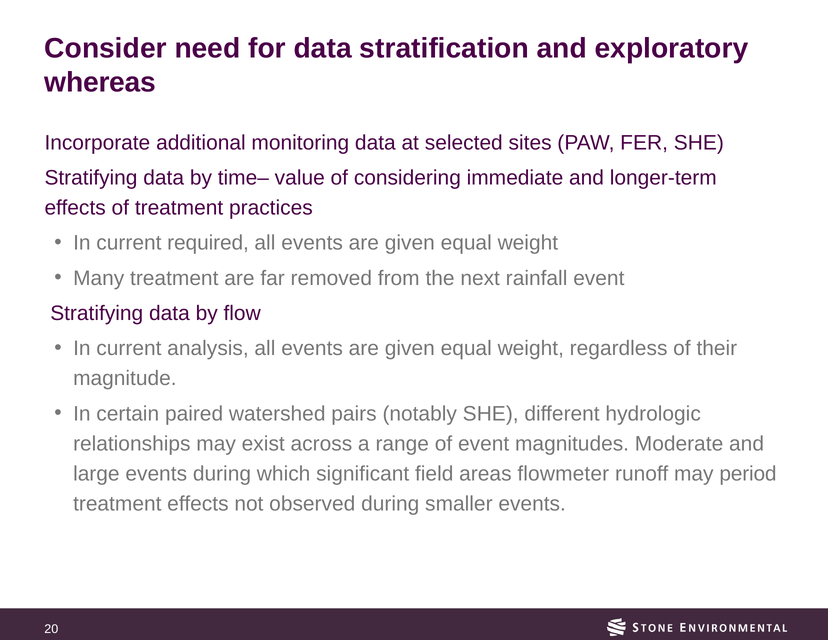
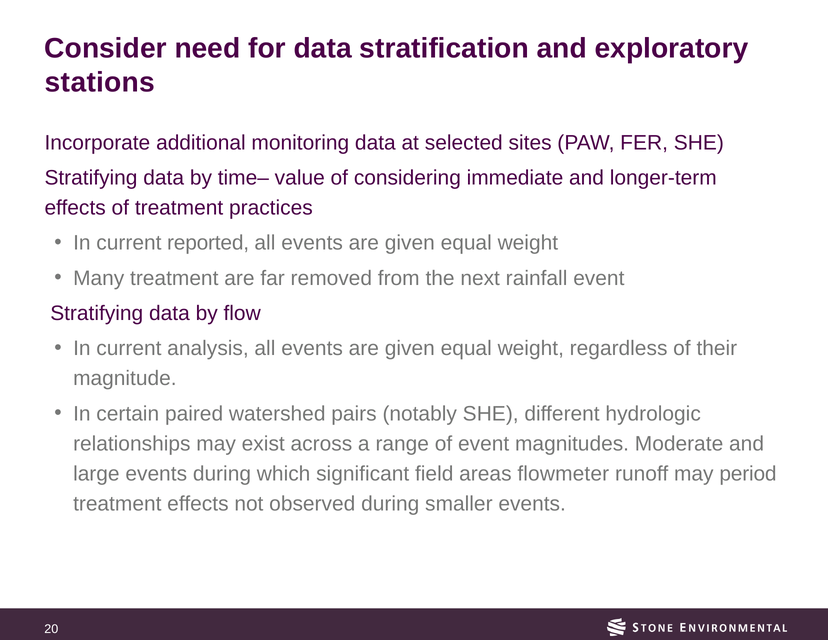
whereas: whereas -> stations (100, 82)
required: required -> reported (208, 243)
